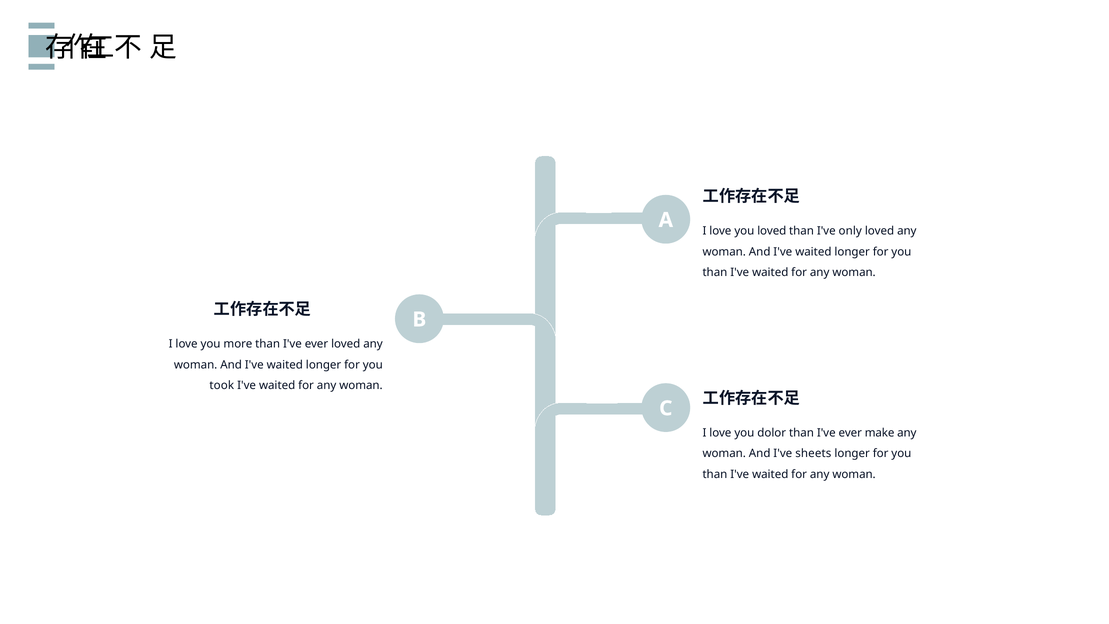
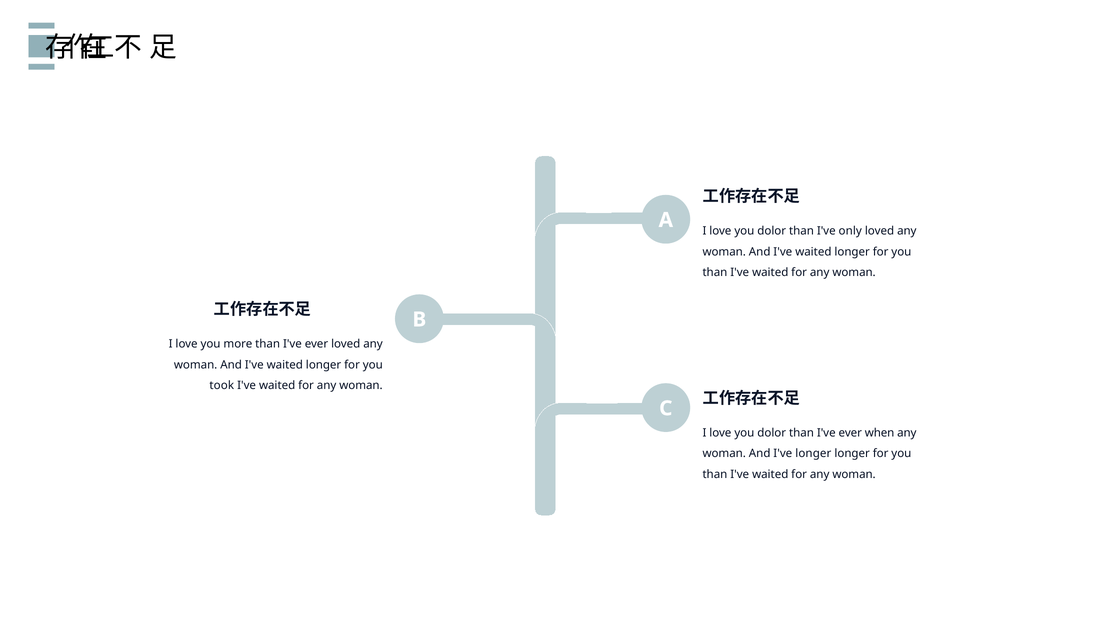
loved: loved -> dolor (772, 231)
make: make -> when (880, 433)
I've sheets: sheets -> longer (813, 453)
